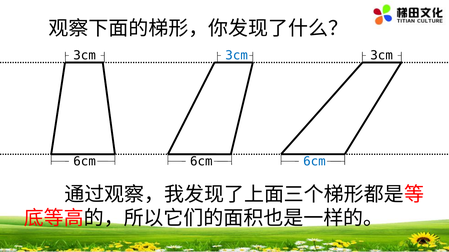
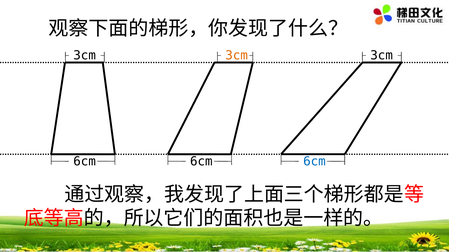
3cm colour: blue -> orange (237, 56)
